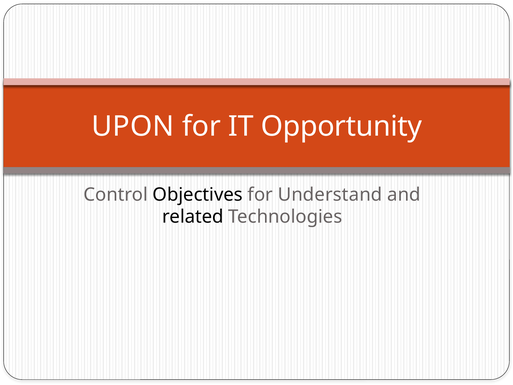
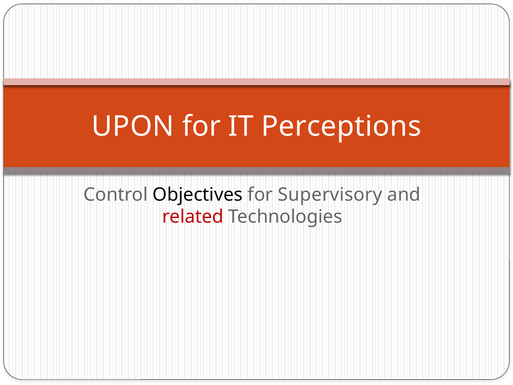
Opportunity: Opportunity -> Perceptions (341, 126)
Understand: Understand -> Supervisory (330, 194)
related colour: black -> red (193, 217)
